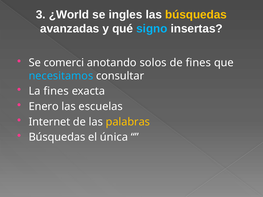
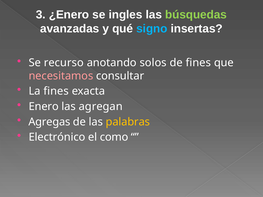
¿World: ¿World -> ¿Enero (69, 15)
búsquedas colour: yellow -> light green (196, 15)
comerci: comerci -> recurso (64, 63)
necesitamos colour: light blue -> pink (61, 76)
escuelas: escuelas -> agregan (101, 107)
Internet: Internet -> Agregas (49, 122)
Búsquedas: Búsquedas -> Electrónico (57, 137)
única: única -> como (114, 137)
